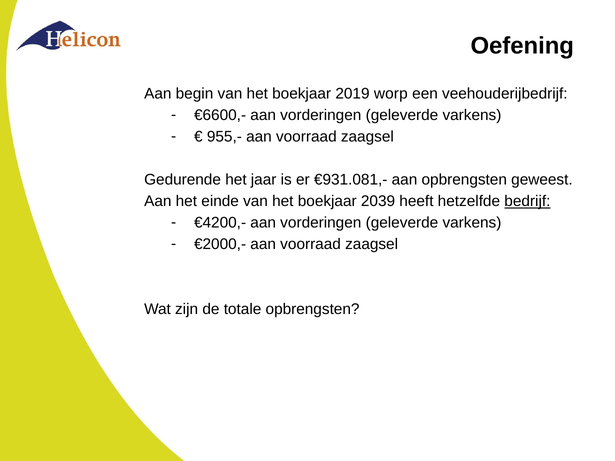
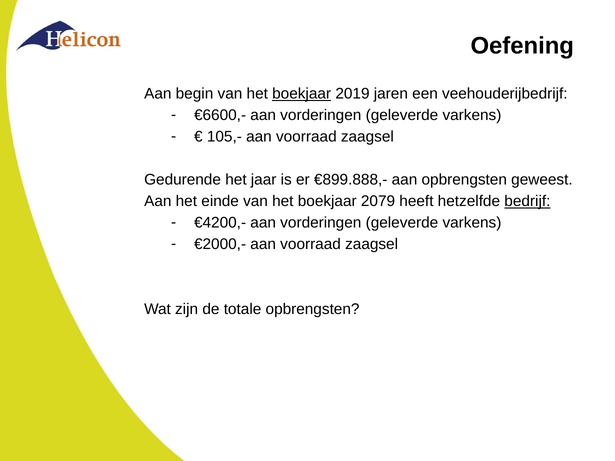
boekjaar underline: none -> present (302, 94)
worp: worp -> jaren (391, 94)
955,-: 955,- -> 105,- (224, 137)
€931.081,-: €931.081,- -> €899.888,- (351, 180)
2039: 2039 -> 2079 (378, 201)
